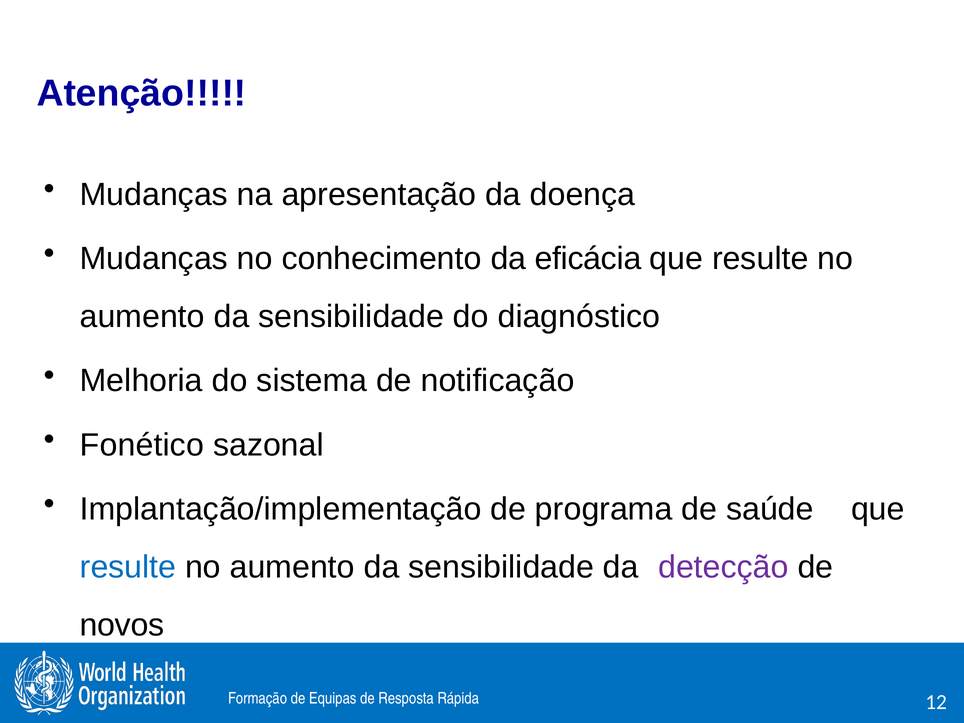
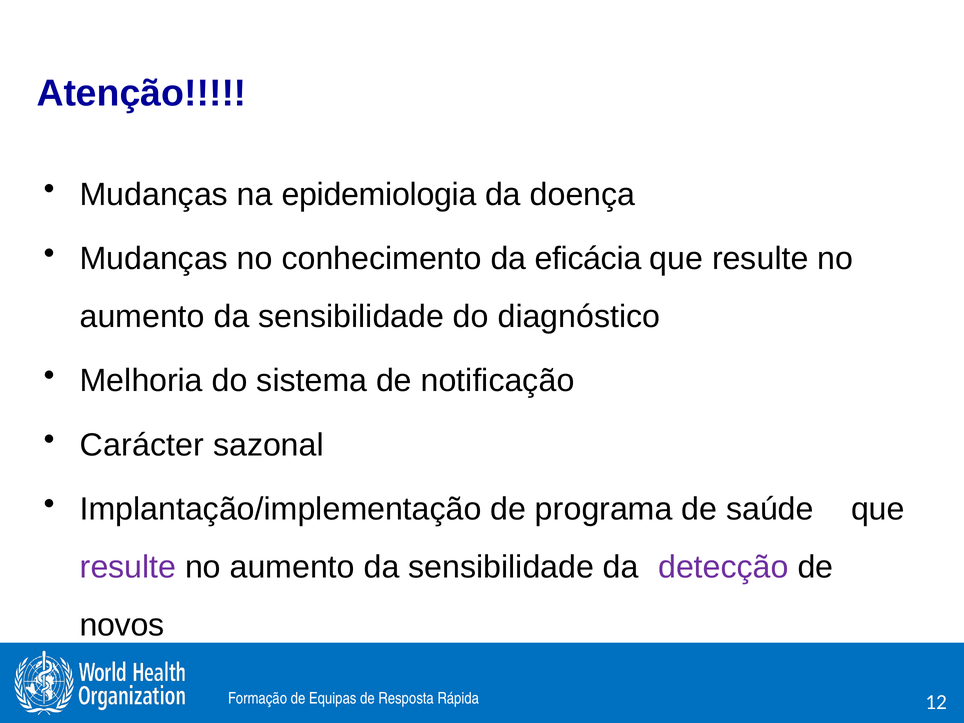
apresentação: apresentação -> epidemiologia (379, 195)
Fonético: Fonético -> Carácter (142, 445)
resulte colour: blue -> purple (128, 567)
